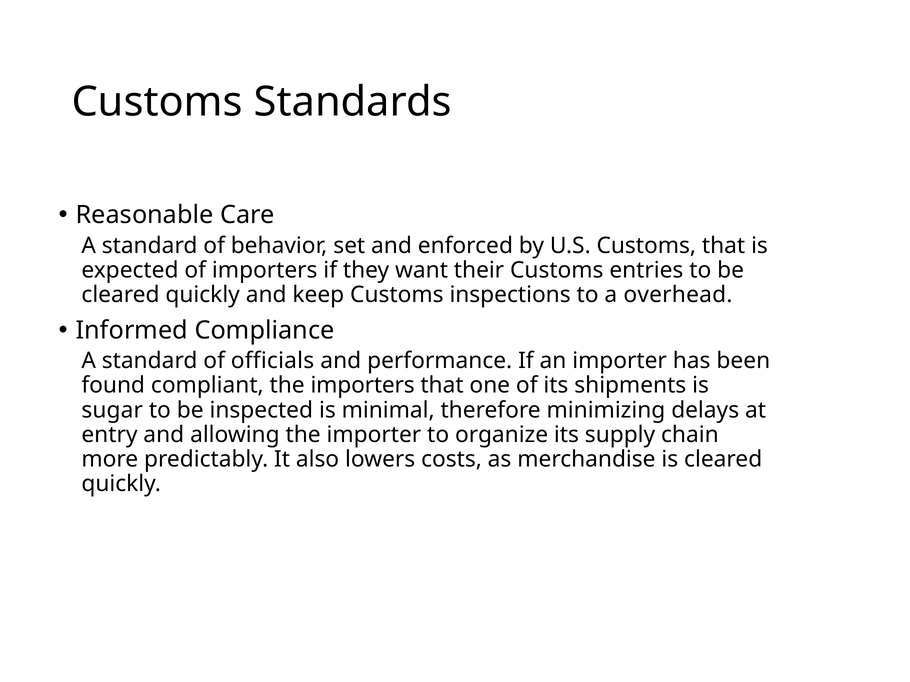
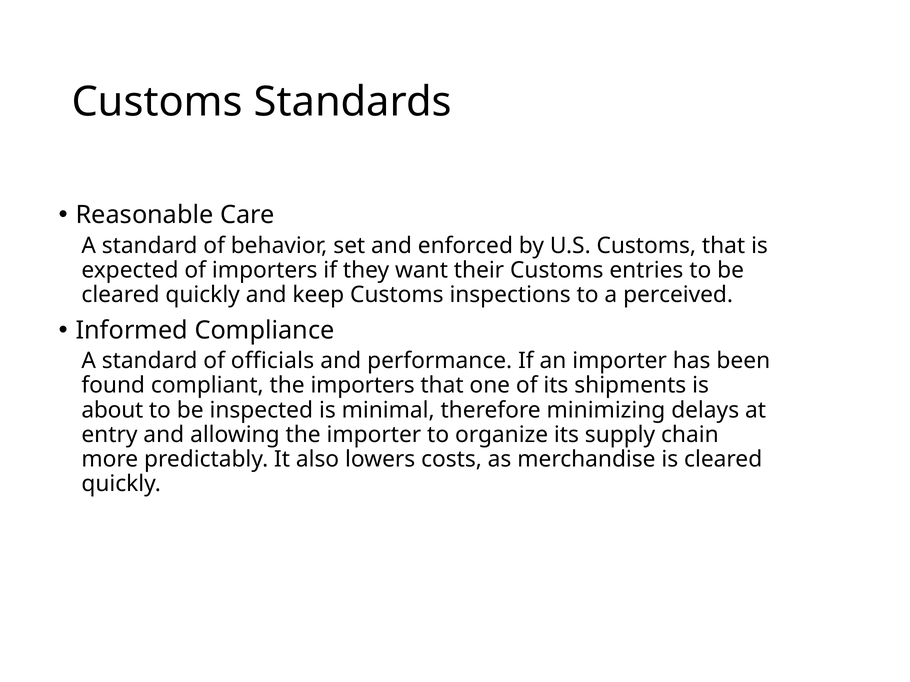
overhead: overhead -> perceived (678, 295)
sugar: sugar -> about (112, 410)
